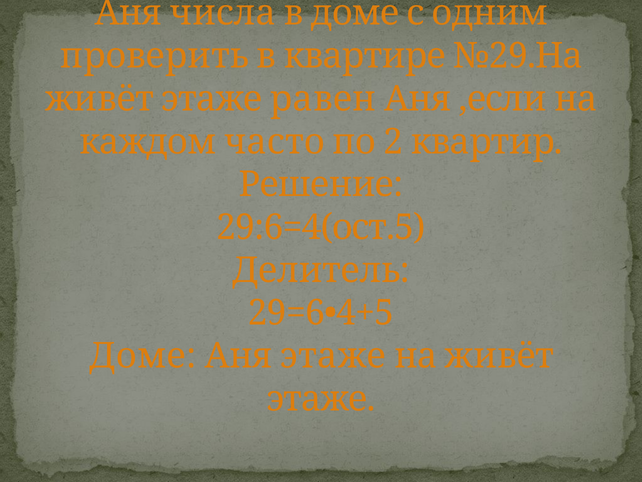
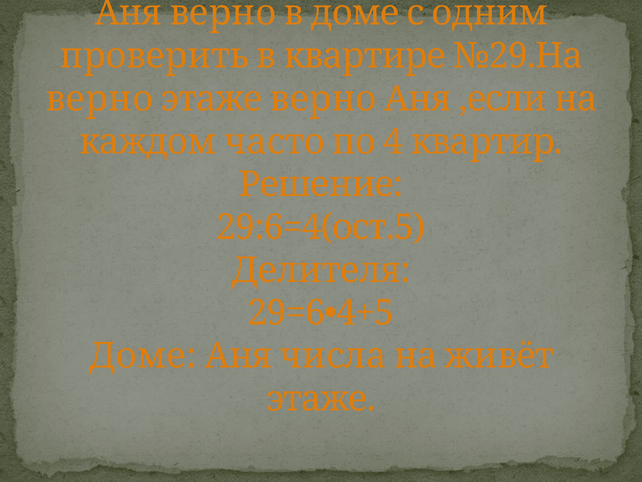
Аня числа: числа -> верно (223, 13)
живёт: живёт -> верно (99, 99)
этаже равен: равен -> верно (323, 99)
2: 2 -> 4 (393, 142)
Делитель: Делитель -> Делителя (321, 270)
Аня этаже: этаже -> числа (333, 356)
